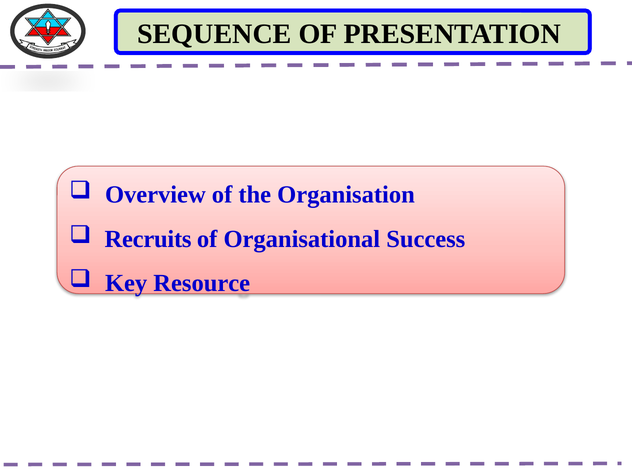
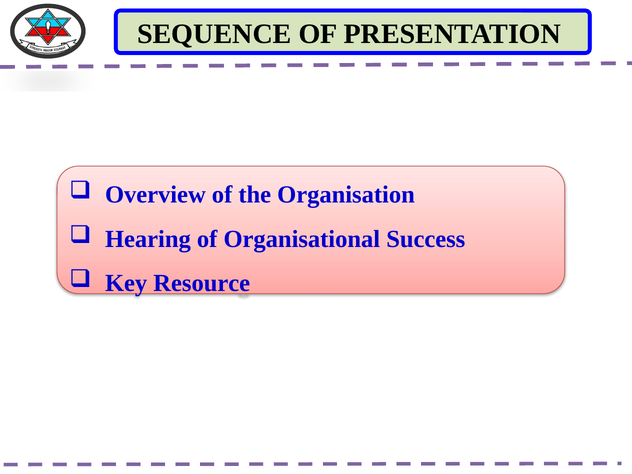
Recruits: Recruits -> Hearing (148, 239)
